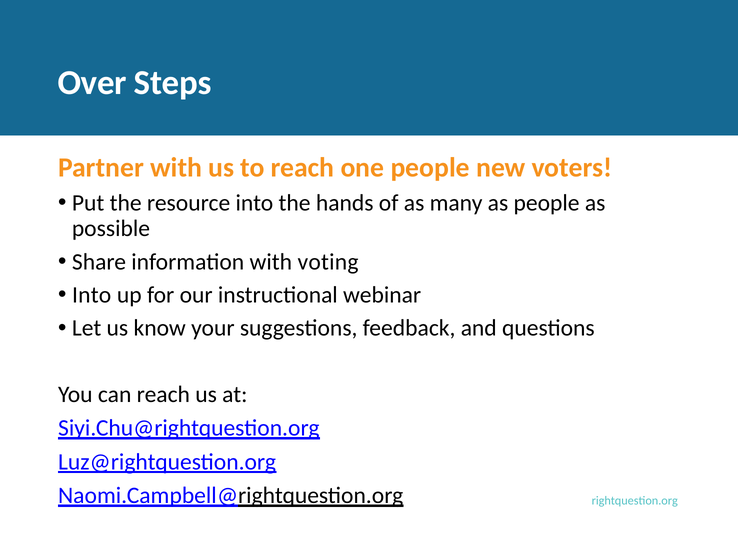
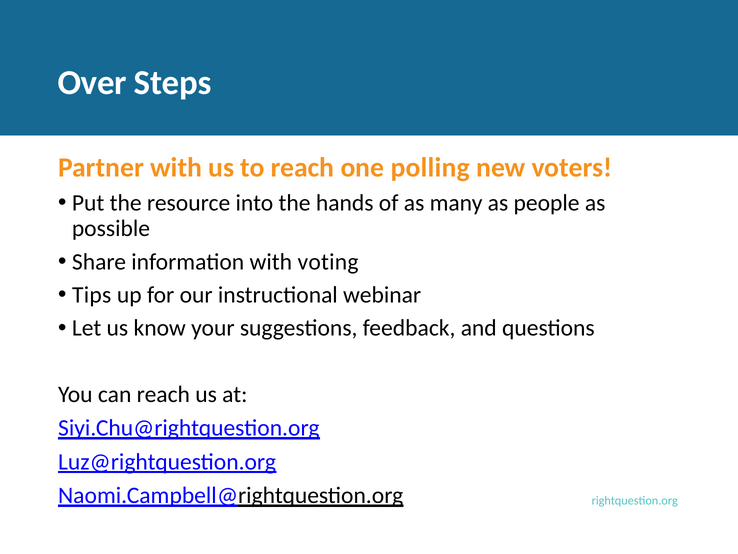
one people: people -> polling (430, 167)
Into: Into -> Tips (92, 295)
